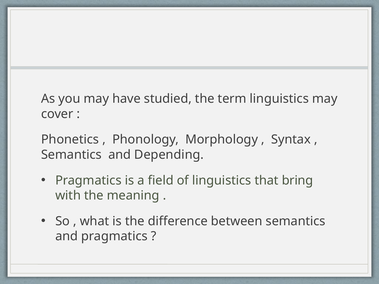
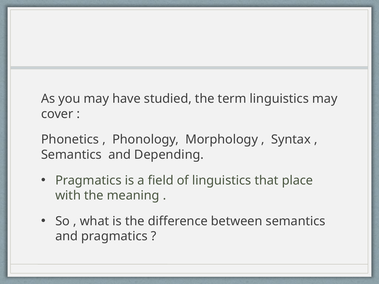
bring: bring -> place (297, 181)
